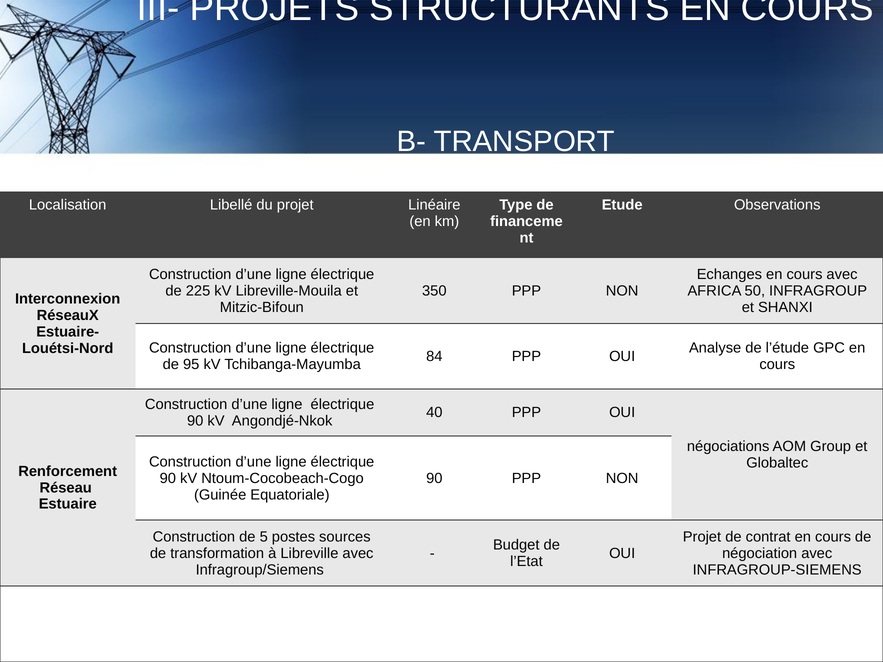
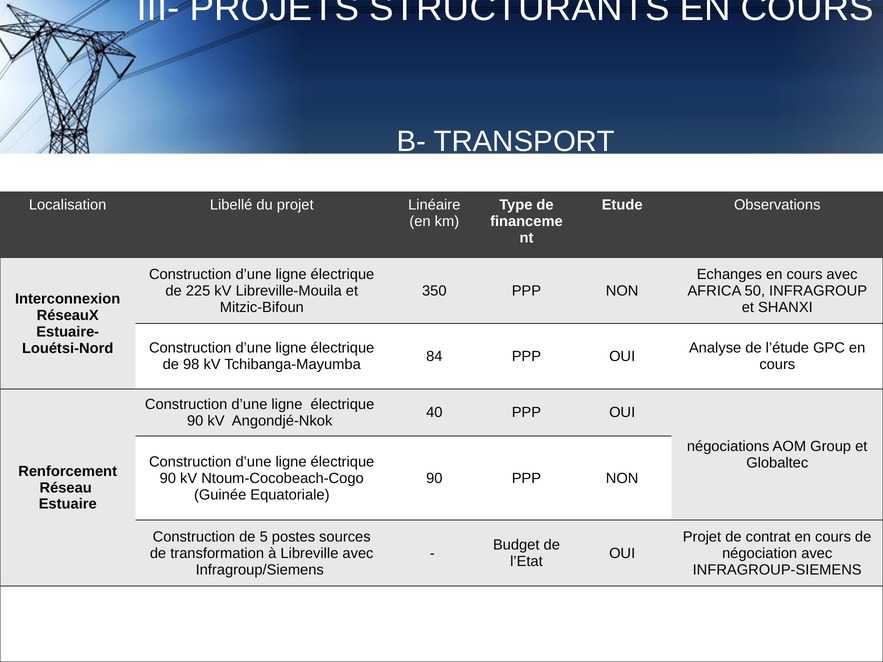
95: 95 -> 98 (191, 365)
